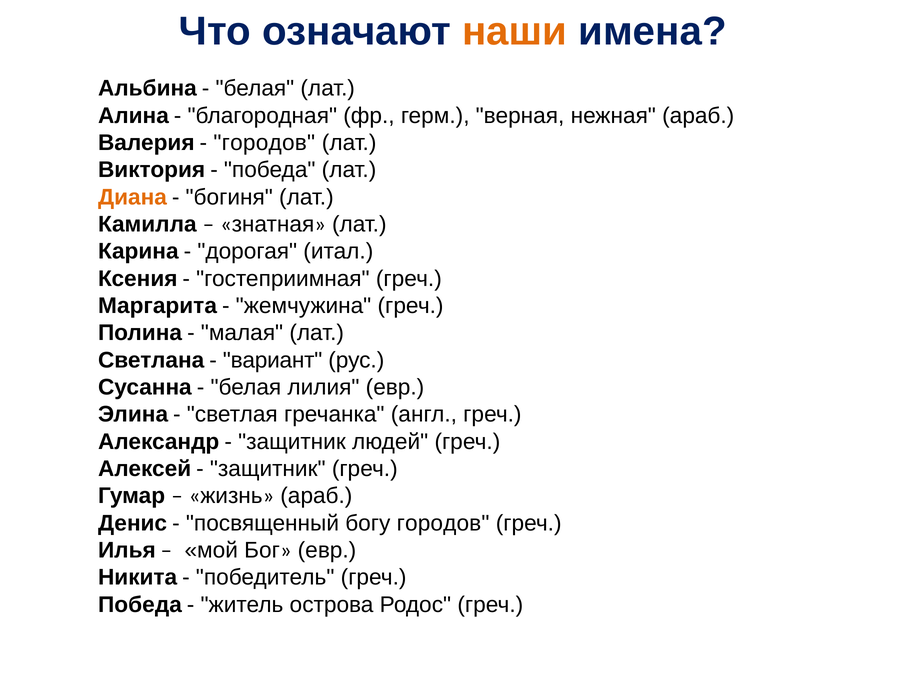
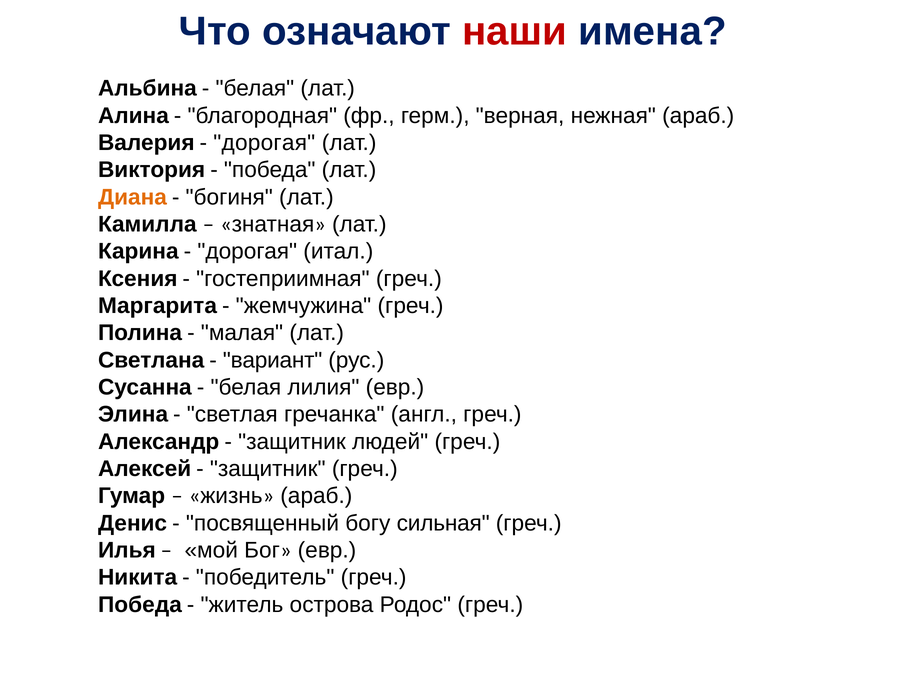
наши colour: orange -> red (515, 31)
городов: городов -> дорогая (264, 143)
богу городов: городов -> сильная (443, 523)
